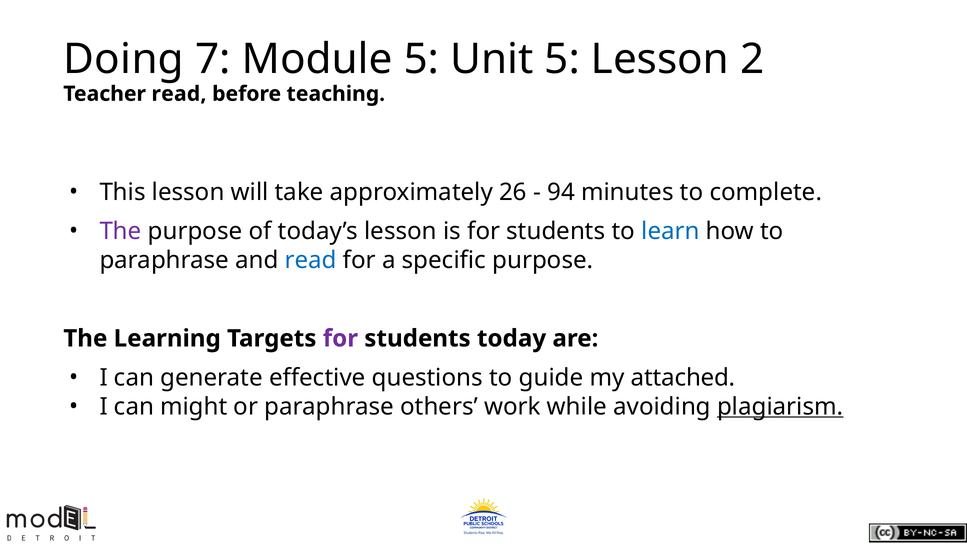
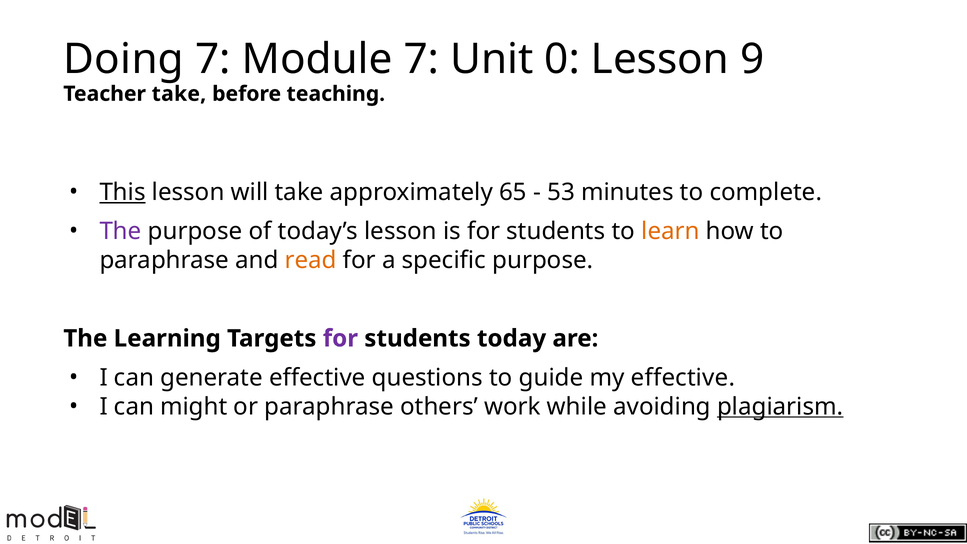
Module 5: 5 -> 7 (421, 59)
Unit 5: 5 -> 0 (562, 59)
2: 2 -> 9 (752, 59)
Teacher read: read -> take (179, 94)
This underline: none -> present (123, 192)
26: 26 -> 65 (513, 192)
94: 94 -> 53 (561, 192)
learn colour: blue -> orange (670, 231)
read colour: blue -> orange (311, 260)
my attached: attached -> effective (683, 378)
